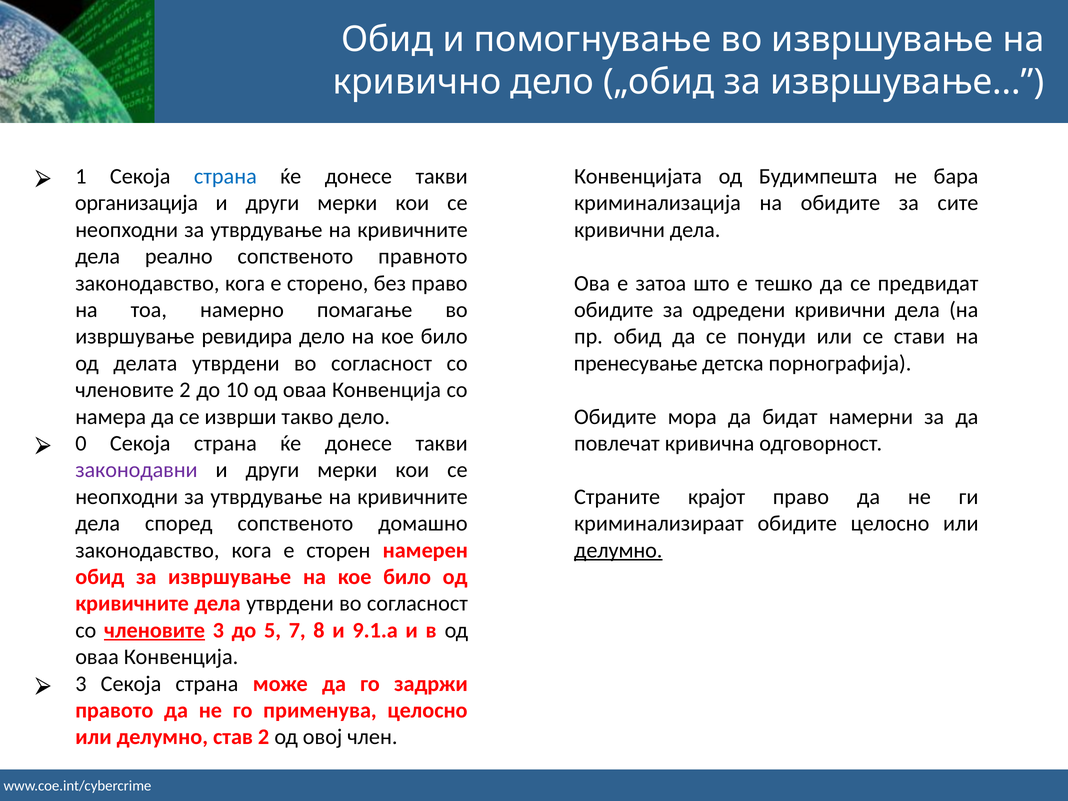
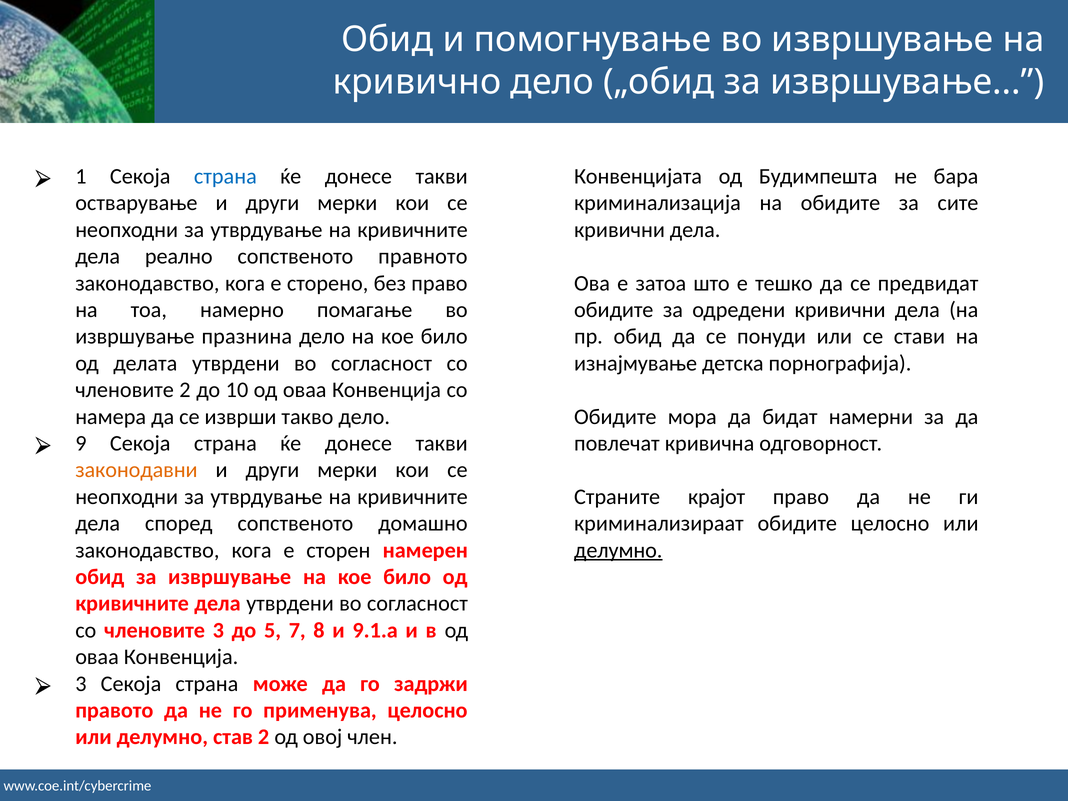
организација: организација -> остварување (136, 203)
ревидира: ревидира -> празнина (247, 337)
пренесување: пренесување -> изнајмување (636, 363)
0: 0 -> 9 (81, 443)
законодавни colour: purple -> orange (136, 470)
членовите underline: present -> none (155, 630)
